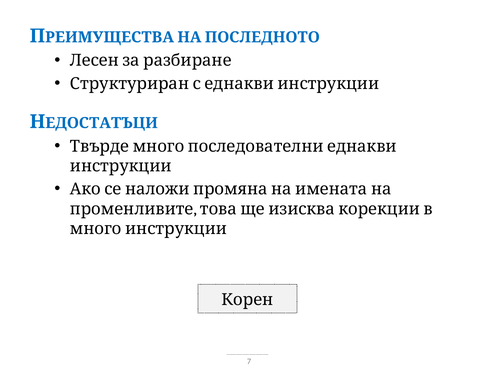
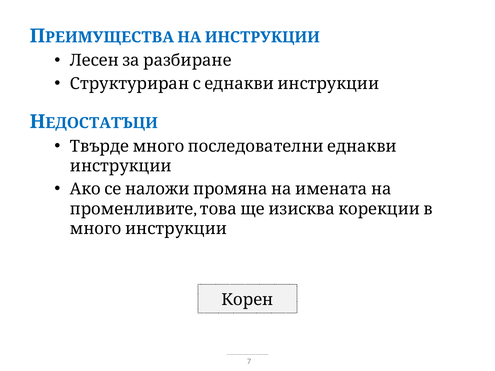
НА ПОСЛЕДНОТО: ПОСЛЕДНОТО -> ИНСТРУКЦИИ (262, 37)
